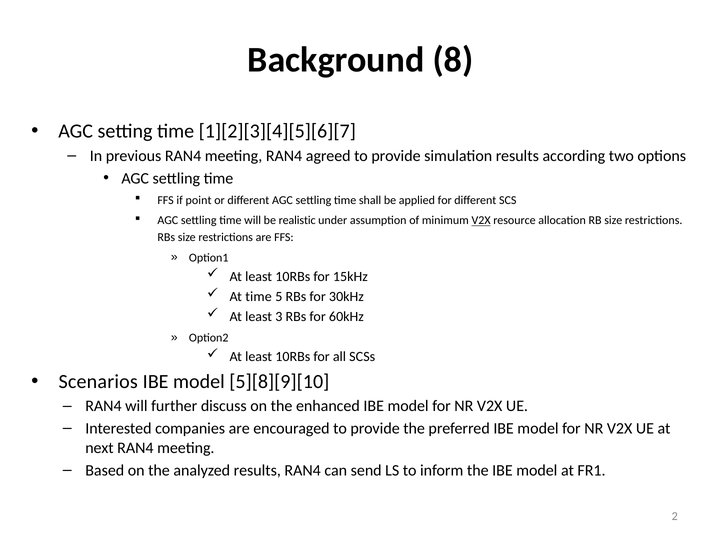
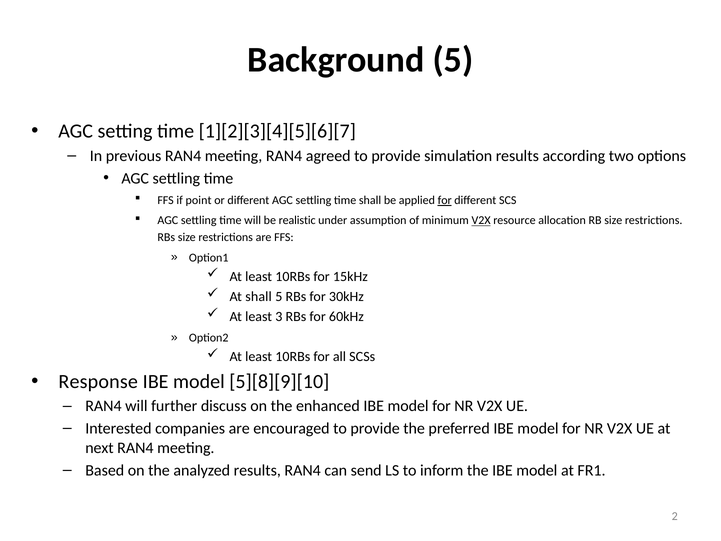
Background 8: 8 -> 5 (453, 60)
for underline: none -> present (445, 200)
At time: time -> shall (259, 296)
Scenarios: Scenarios -> Response (98, 381)
